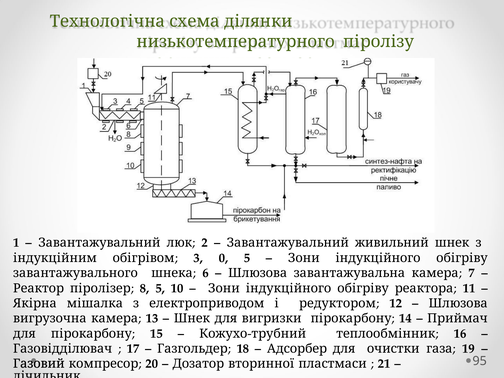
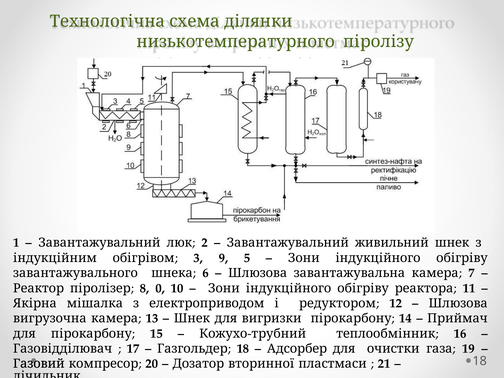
0: 0 -> 9 (223, 258)
8 5: 5 -> 0 (160, 288)
95: 95 -> 18 (480, 361)
